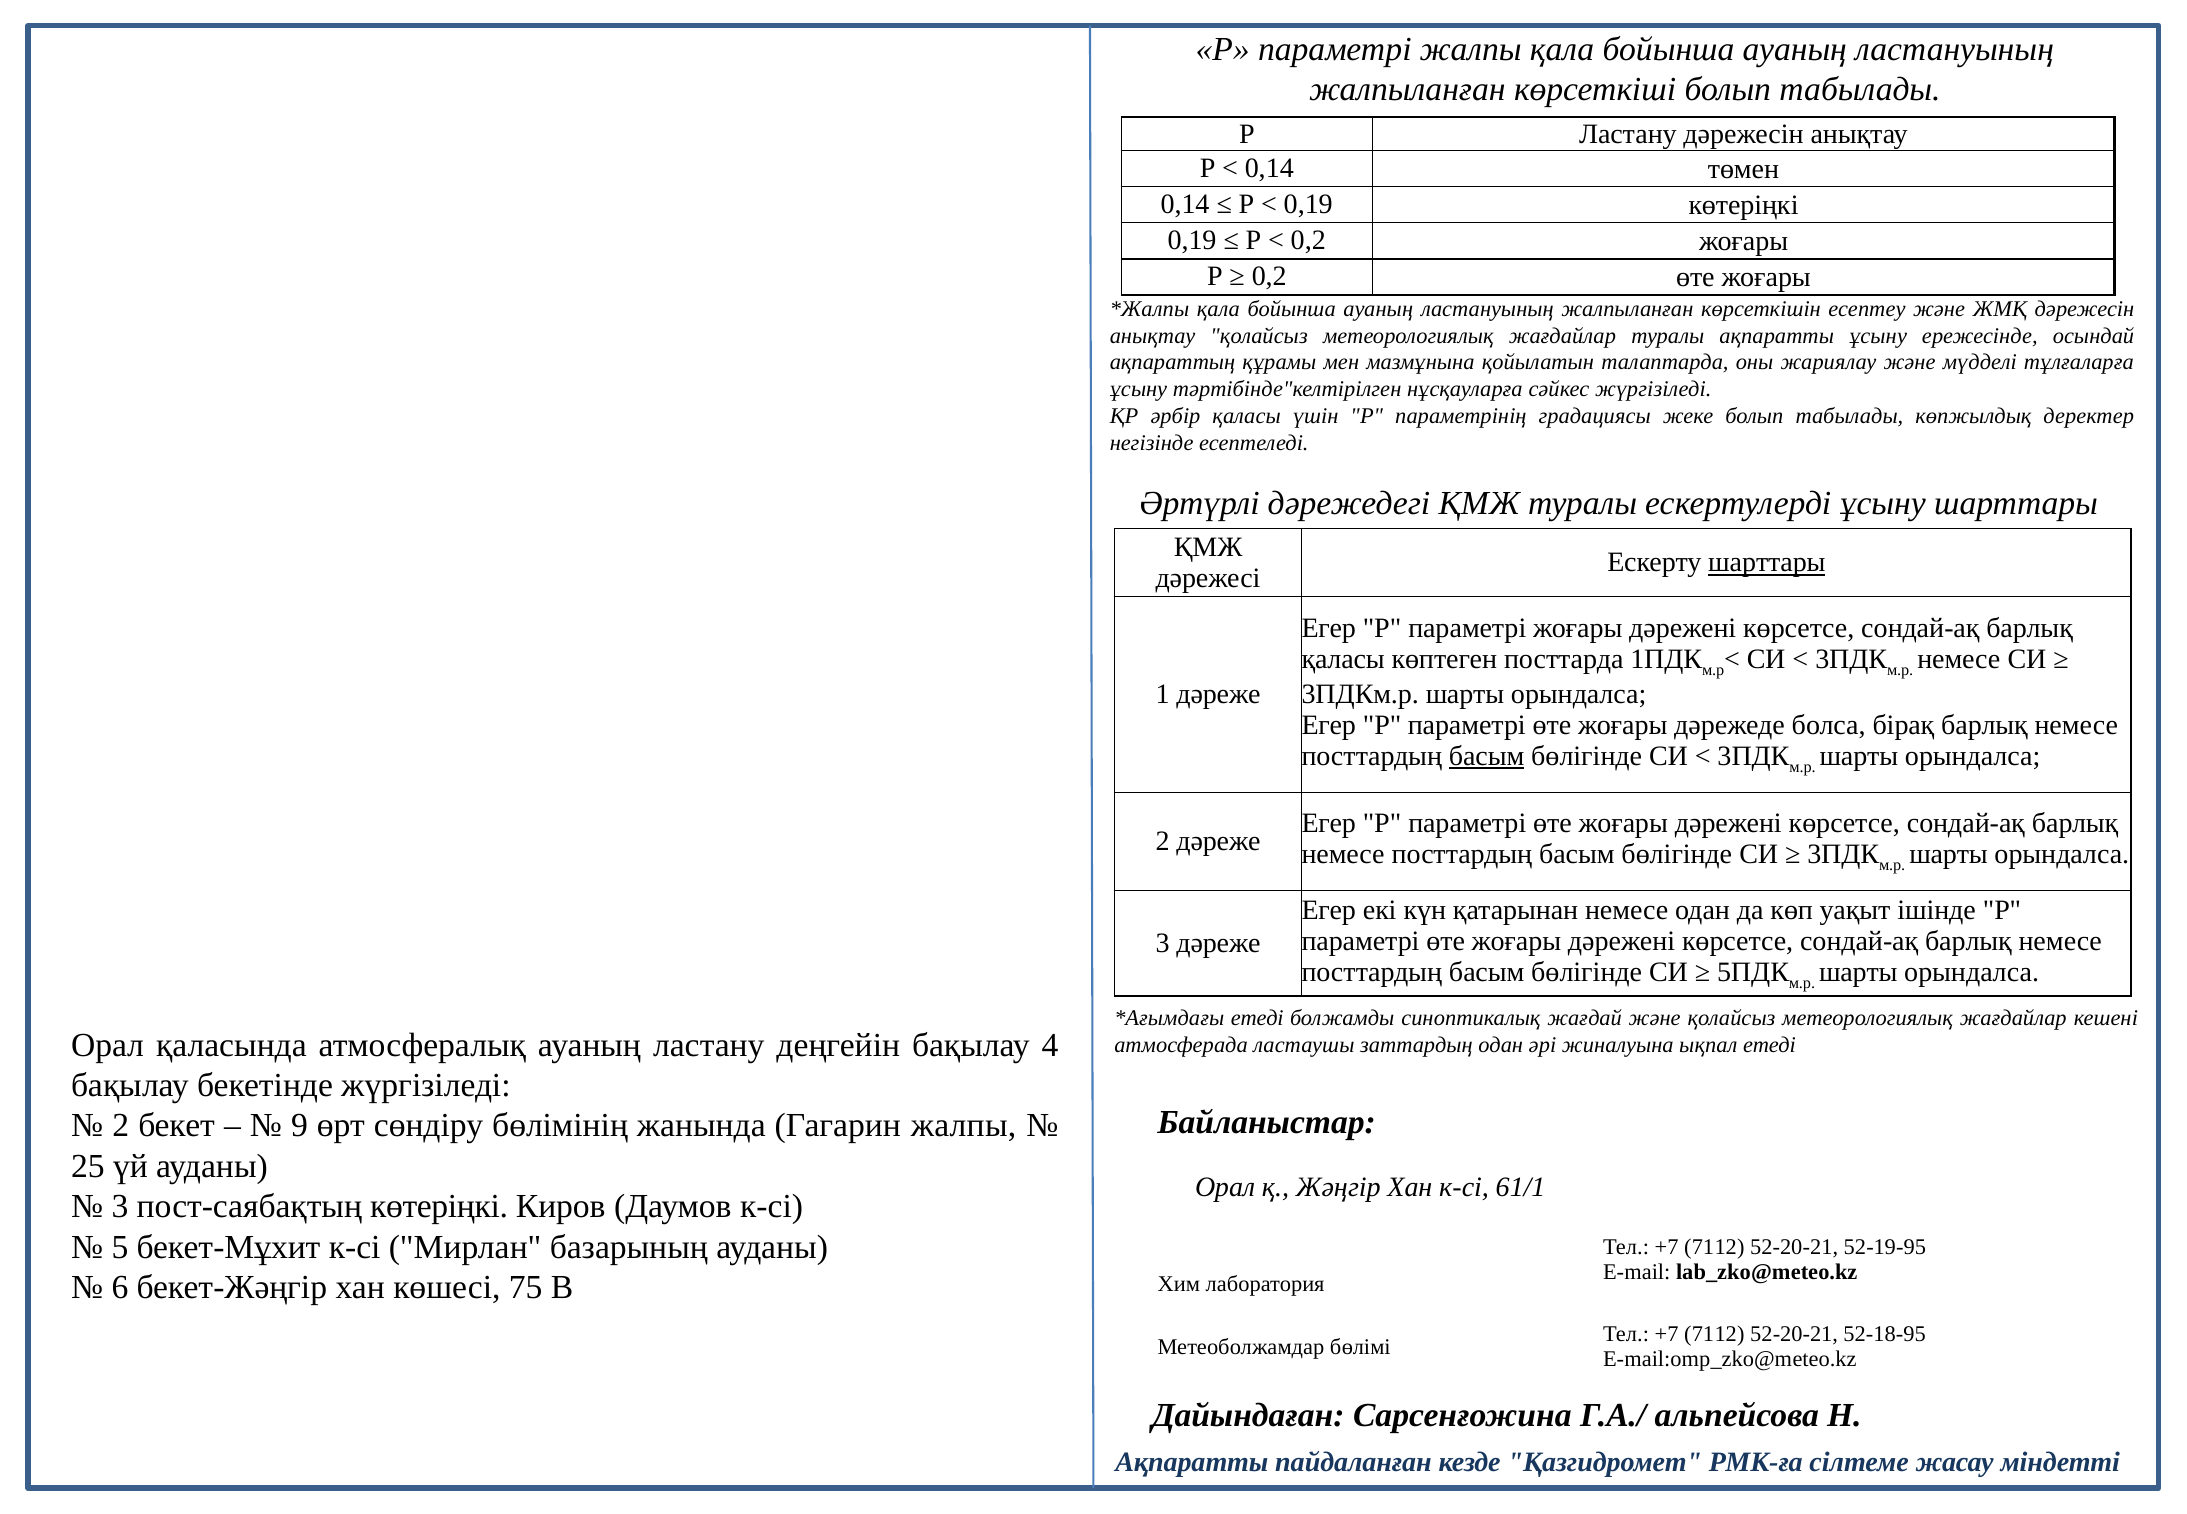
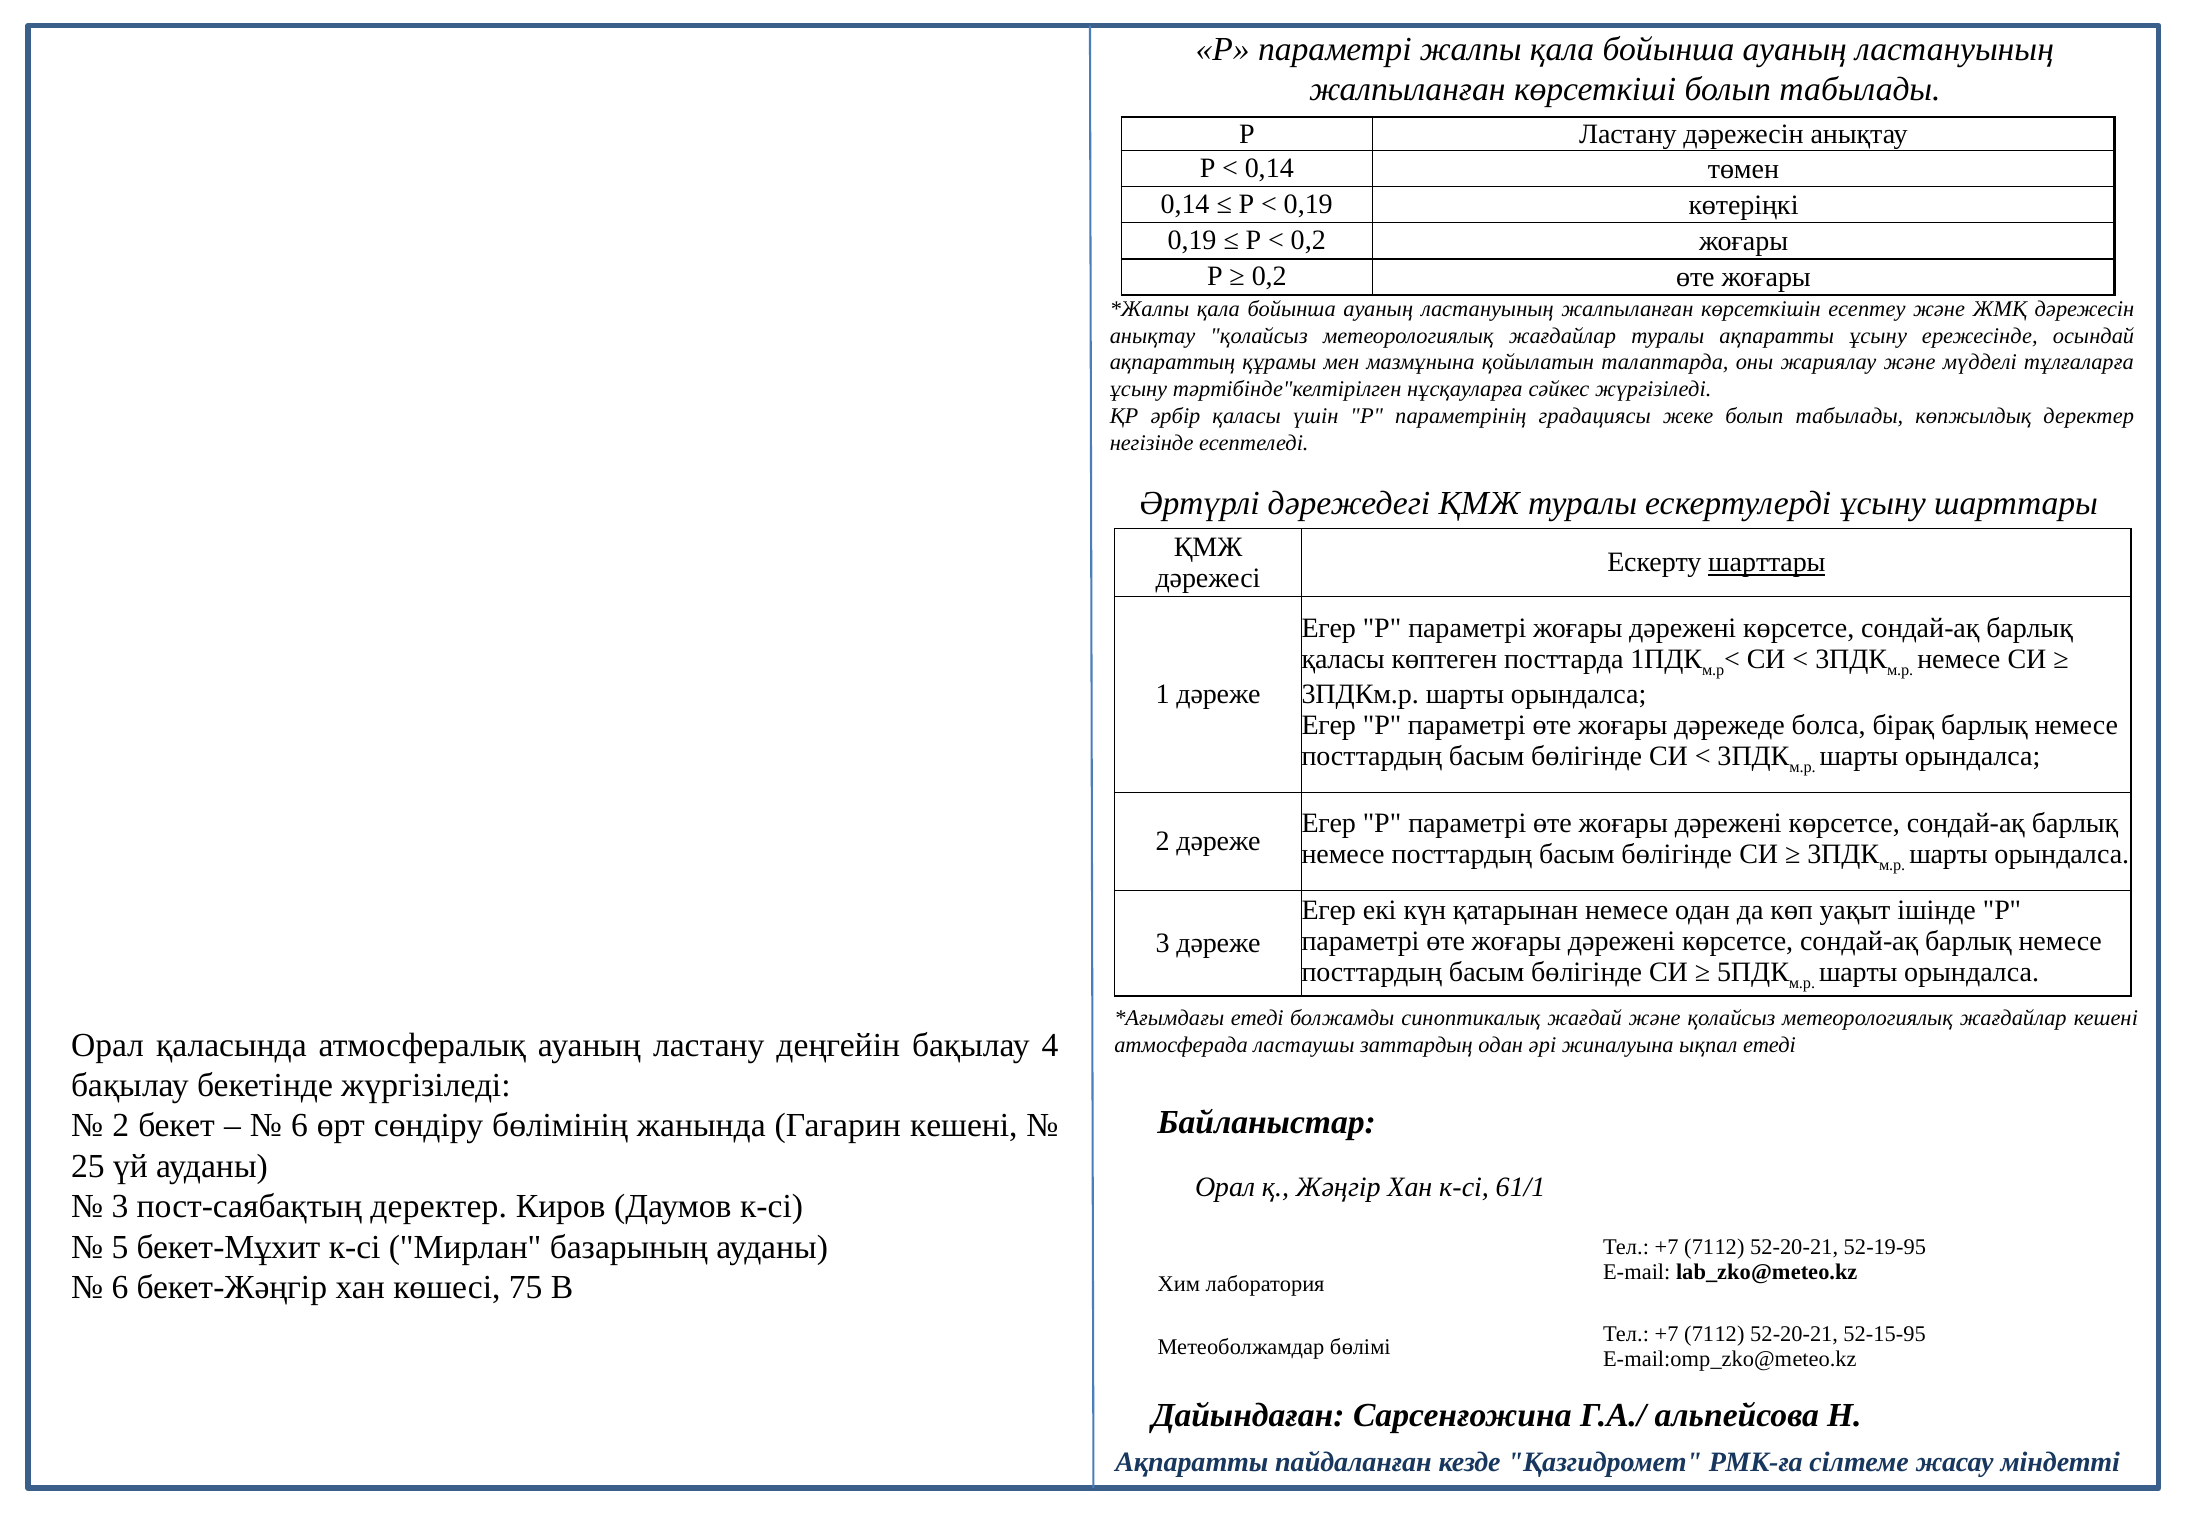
басым underline: present -> none (1487, 756)
9: 9 -> 6 (299, 1126)
Гагарин жалпы: жалпы -> кешені (964, 1126)
пост-саябақтың көтеріңкі: көтеріңкі -> деректер (439, 1207)
52-18-95: 52-18-95 -> 52-15-95 (1885, 1334)
